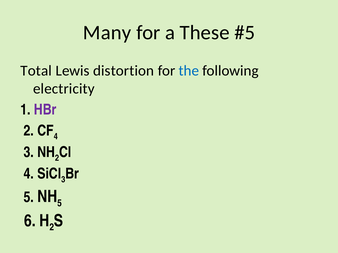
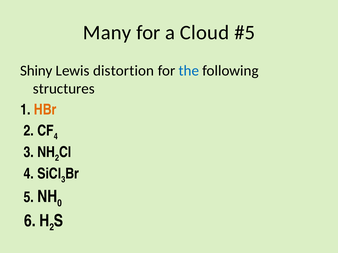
These: These -> Cloud (205, 33)
Total: Total -> Shiny (36, 71)
electricity: electricity -> structures (64, 89)
HBr colour: purple -> orange (45, 110)
5: 5 -> 0 (60, 204)
